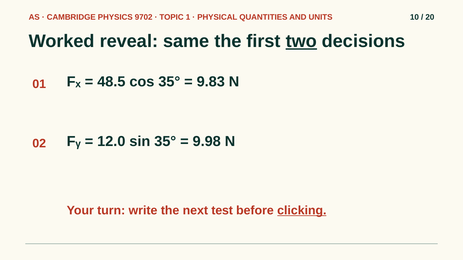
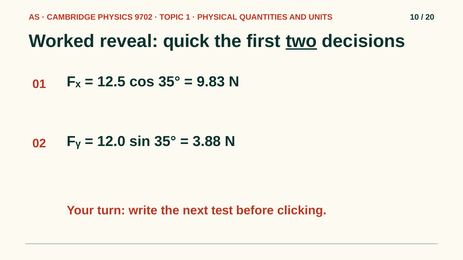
same: same -> quick (186, 41)
48.5: 48.5 -> 12.5 (111, 82)
9.98: 9.98 -> 3.88 (207, 142)
clicking underline: present -> none (302, 211)
